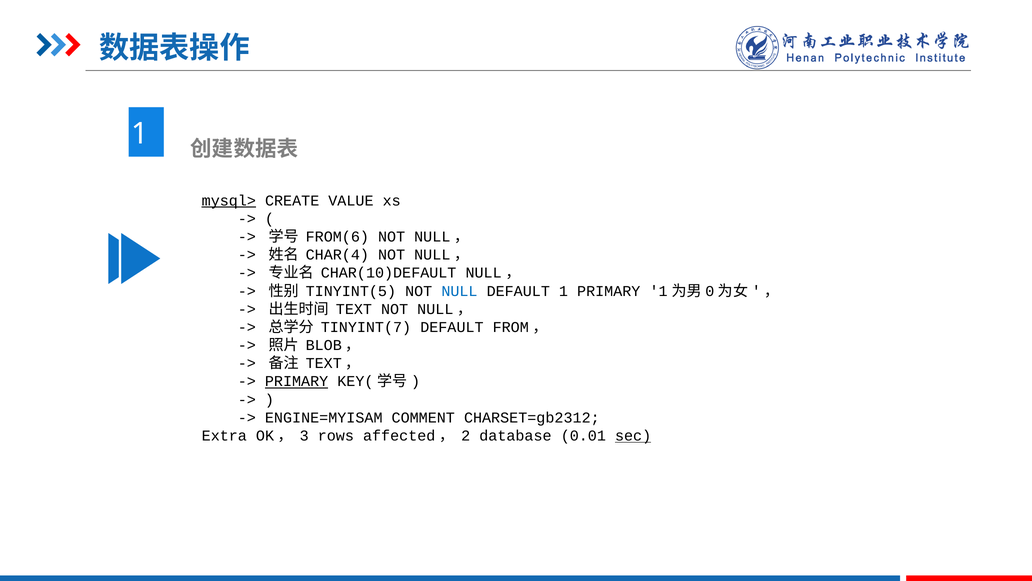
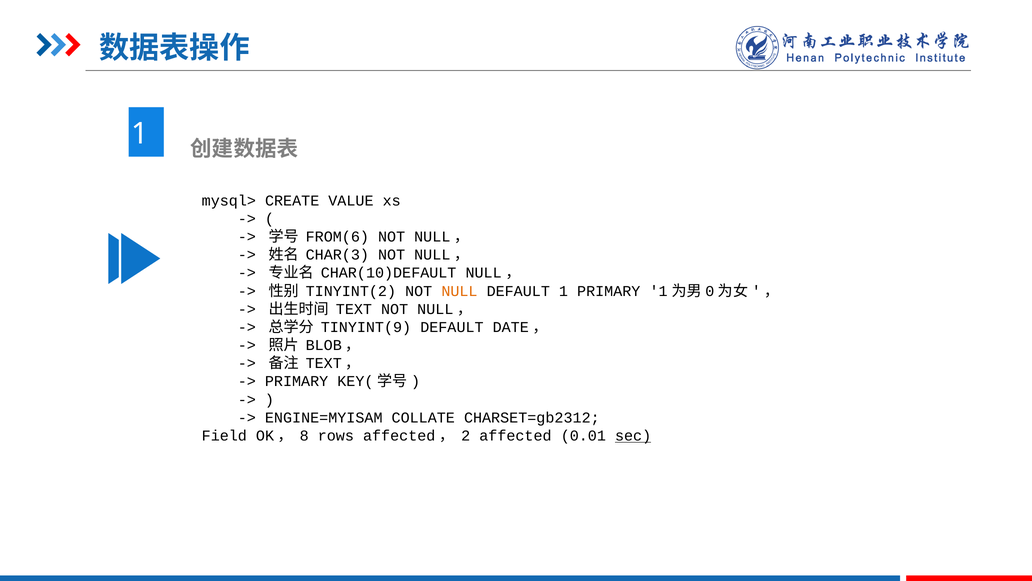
mysql> underline: present -> none (229, 201)
CHAR(4: CHAR(4 -> CHAR(3 (337, 255)
TINYINT(5: TINYINT(5 -> TINYINT(2 (351, 291)
NULL colour: blue -> orange (459, 291)
TINYINT(7: TINYINT(7 -> TINYINT(9 (366, 327)
FROM: FROM -> DATE (511, 327)
PRIMARY underline: present -> none (297, 381)
COMMENT: COMMENT -> COLLATE (423, 417)
Extra: Extra -> Field (224, 436)
3: 3 -> 8 (304, 436)
2 database: database -> affected (515, 436)
